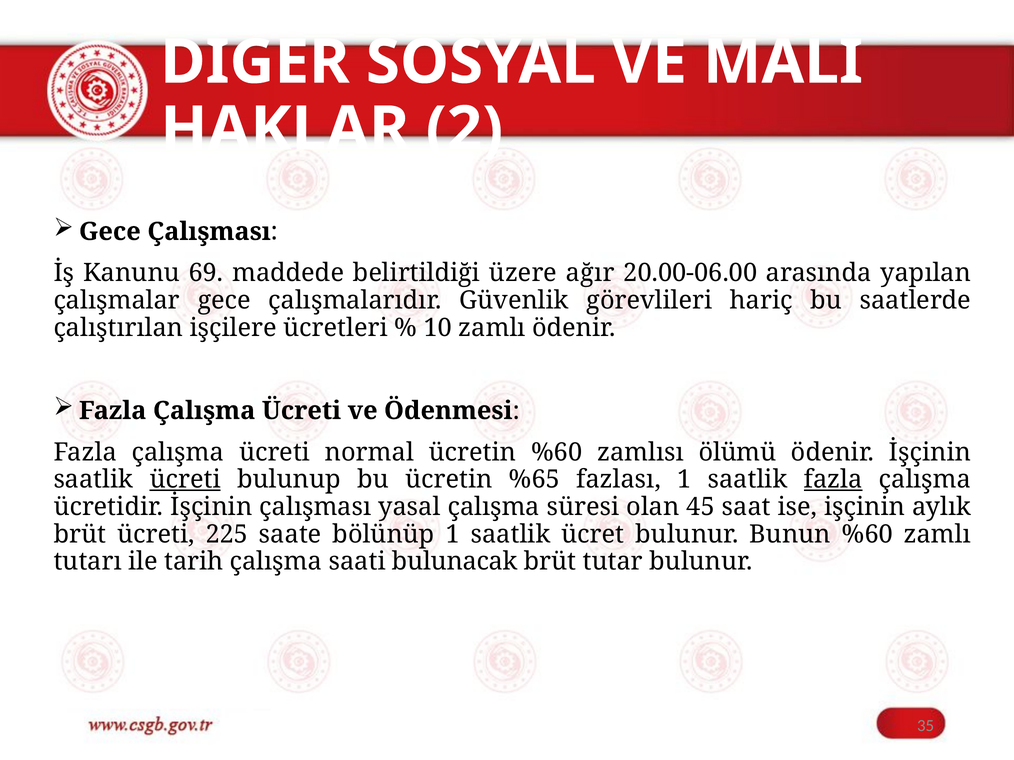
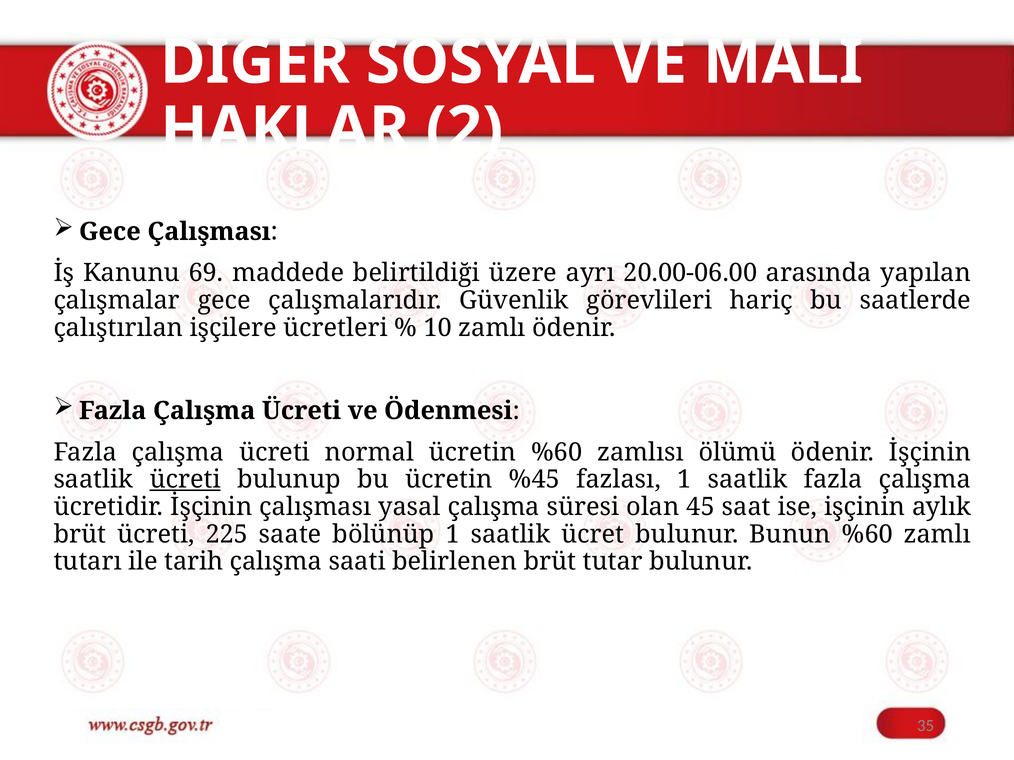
ağır: ağır -> ayrı (590, 273)
%65: %65 -> %45 (534, 480)
fazla underline: present -> none (833, 480)
bulunacak: bulunacak -> belirlenen (455, 562)
